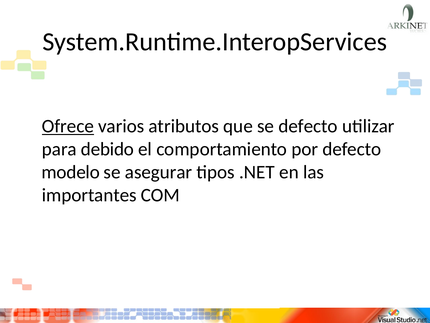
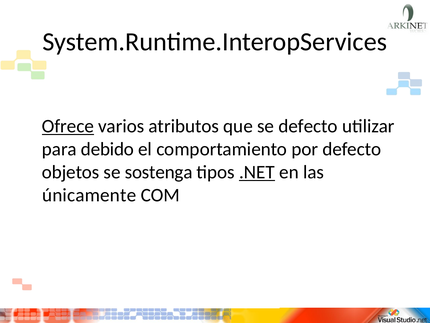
modelo: modelo -> objetos (71, 172)
asegurar: asegurar -> sostenga (159, 172)
.NET underline: none -> present (257, 172)
importantes: importantes -> únicamente (89, 195)
